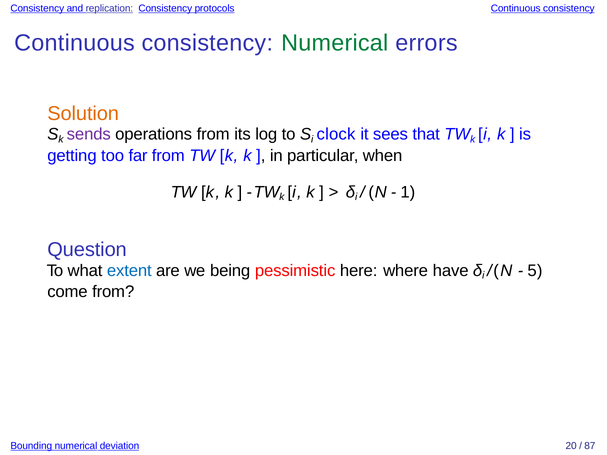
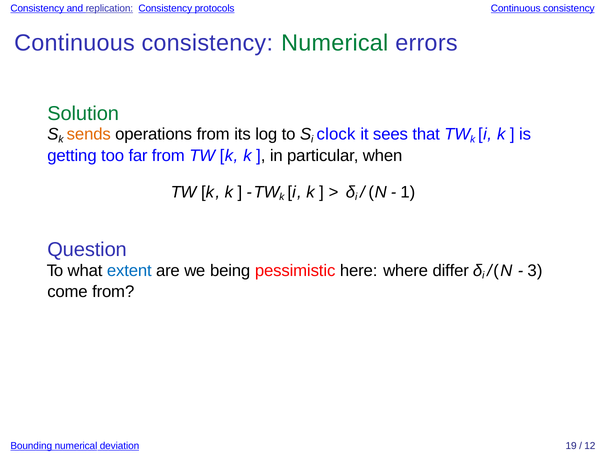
Solution colour: orange -> green (83, 114)
sends colour: purple -> orange (89, 135)
have: have -> differ (451, 271)
5: 5 -> 3 (535, 271)
20: 20 -> 19 (571, 447)
87: 87 -> 12 (590, 447)
